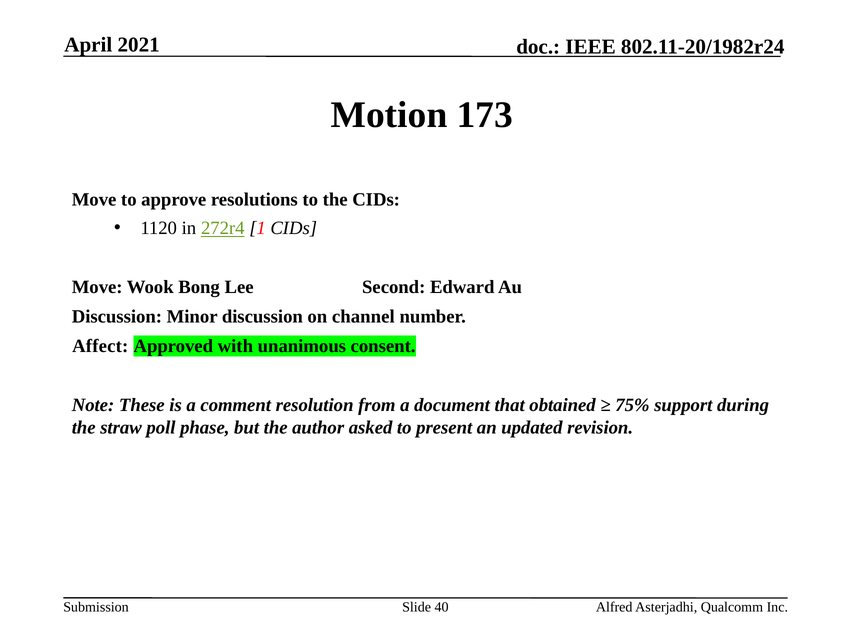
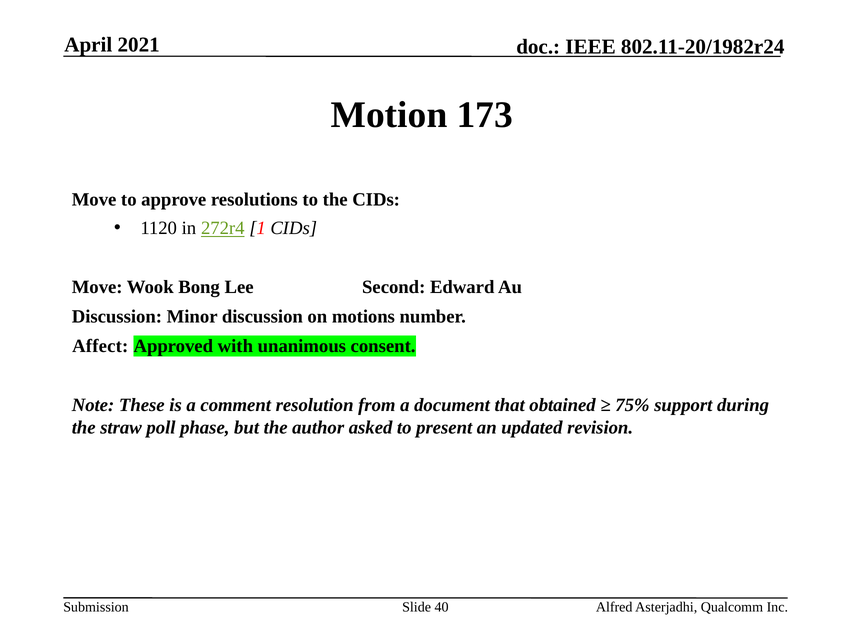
channel: channel -> motions (363, 317)
